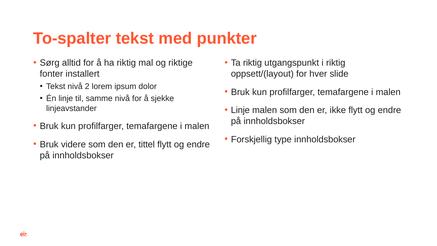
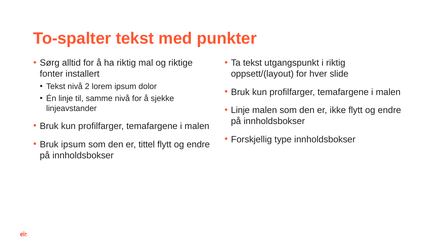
Ta riktig: riktig -> tekst (252, 63)
Bruk videre: videre -> ipsum (73, 144)
